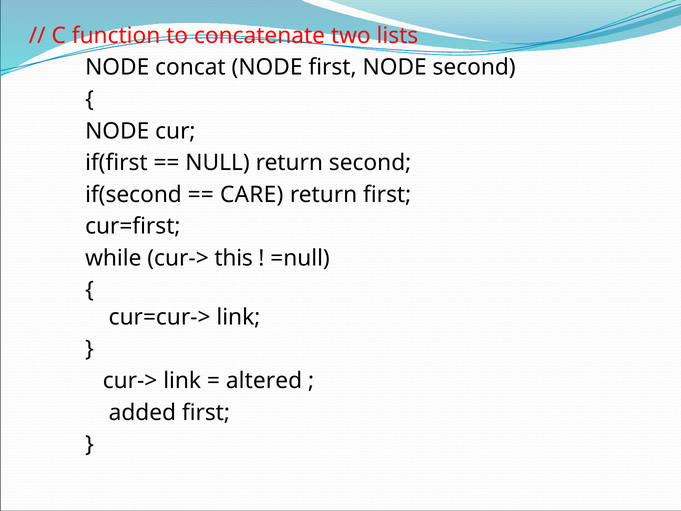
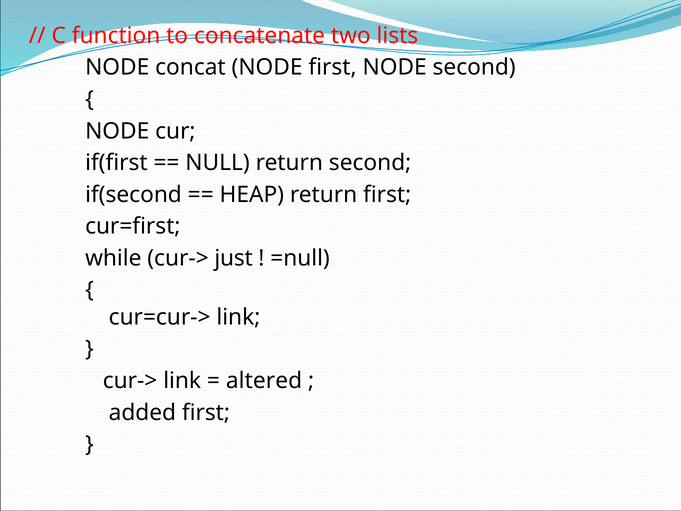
CARE: CARE -> HEAP (252, 195)
this: this -> just (234, 258)
